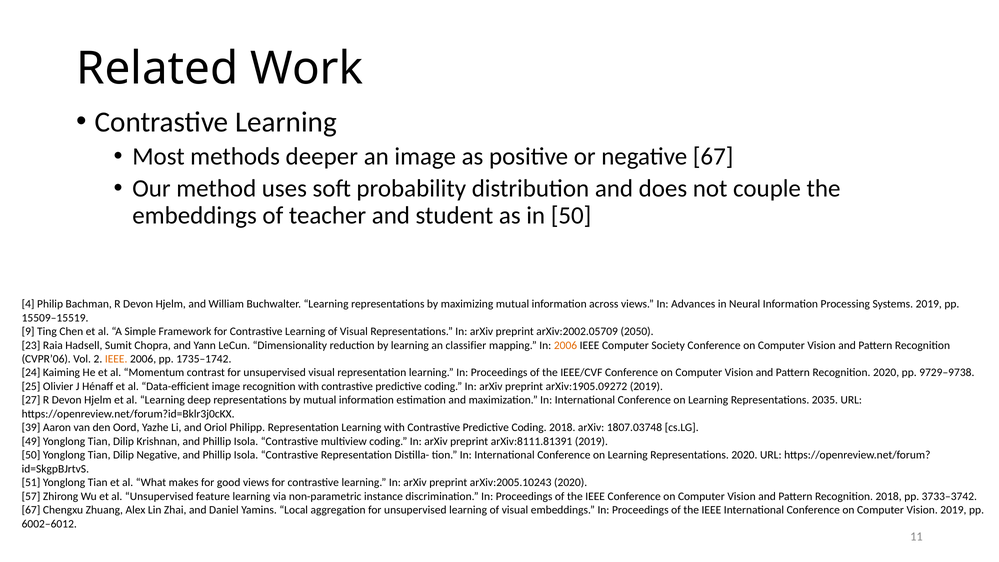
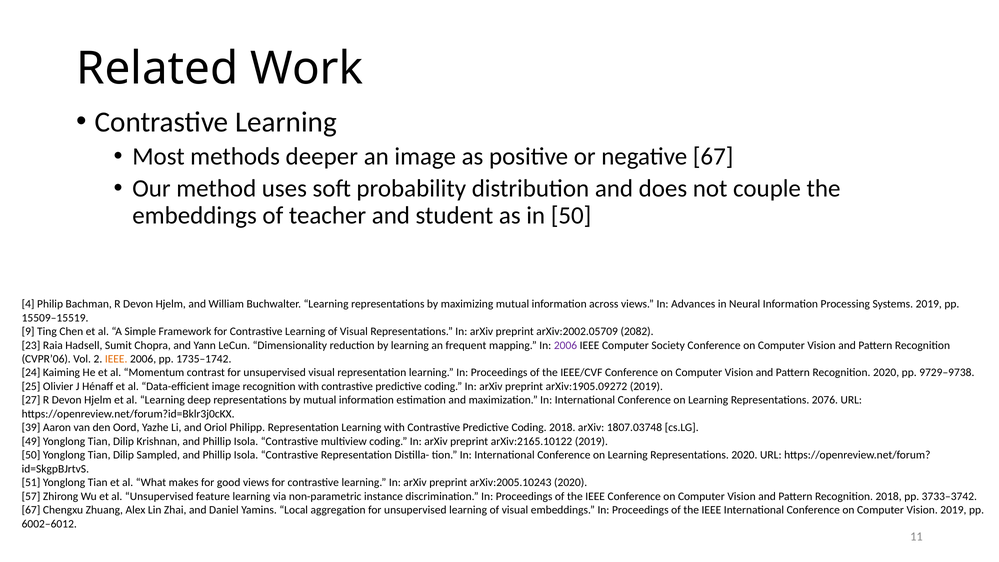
2050: 2050 -> 2082 (637, 331)
classifier: classifier -> frequent (466, 345)
2006 colour: orange -> purple (566, 345)
2035: 2035 -> 2076 (825, 400)
arXiv:8111.81391: arXiv:8111.81391 -> arXiv:2165.10122 (531, 441)
Dilip Negative: Negative -> Sampled (158, 455)
